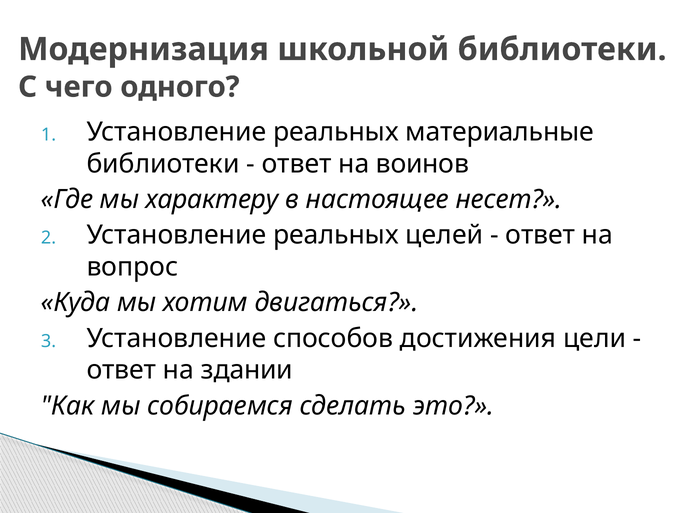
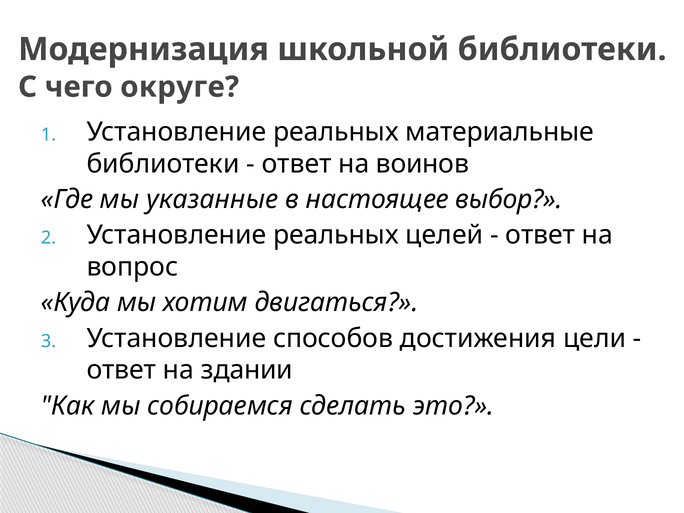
одного: одного -> округе (180, 87)
характеру: характеру -> указанные (212, 199)
несет: несет -> выбор (509, 199)
